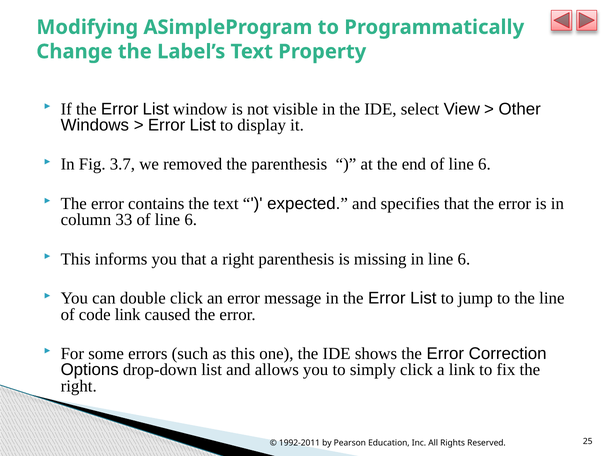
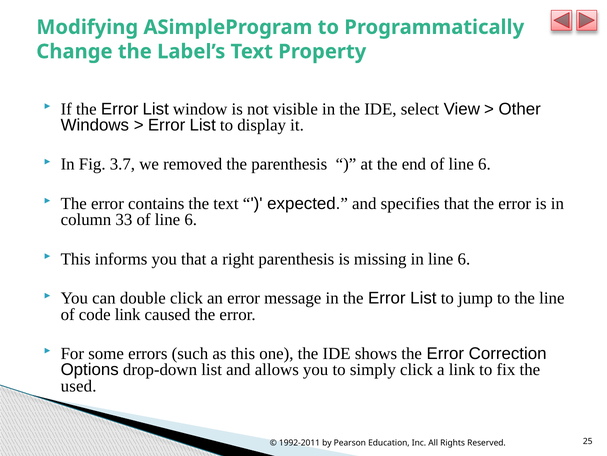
right: right -> used (79, 385)
